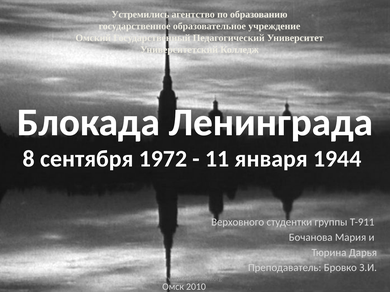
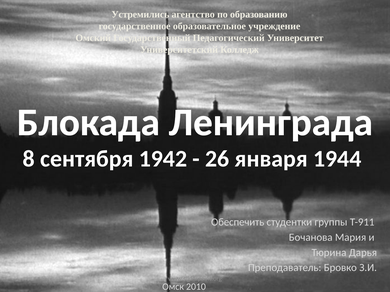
1972: 1972 -> 1942 (163, 159)
11: 11 -> 26 (217, 159)
Верховного: Верховного -> Обеспечить (238, 223)
